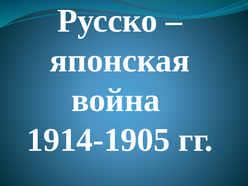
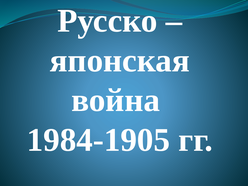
1914-1905: 1914-1905 -> 1984-1905 (98, 140)
